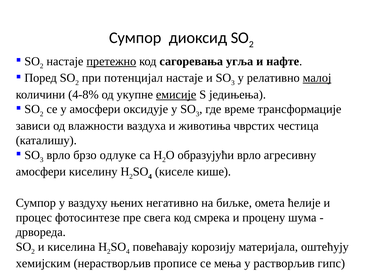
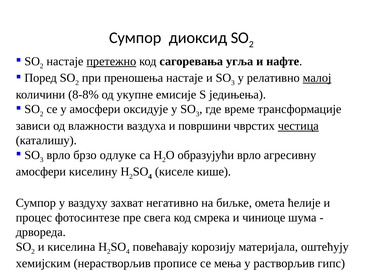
потенцијал: потенцијал -> преношења (134, 78)
4-8%: 4-8% -> 8-8% (83, 95)
емисије underline: present -> none (176, 95)
животиња: животиња -> површини (205, 126)
честица underline: none -> present (298, 126)
њених: њених -> захват (127, 203)
процену: процену -> чиниоце (264, 217)
